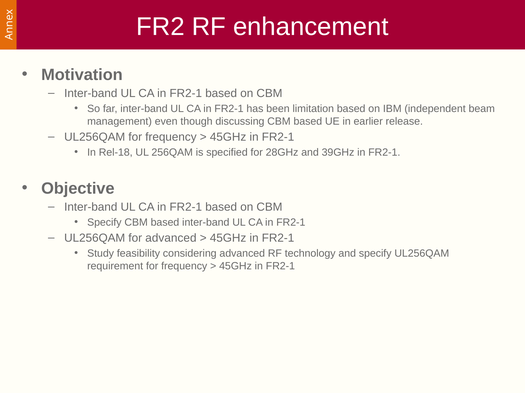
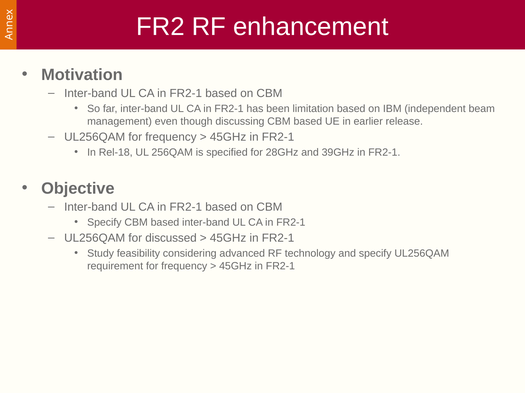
for advanced: advanced -> discussed (171, 239)
